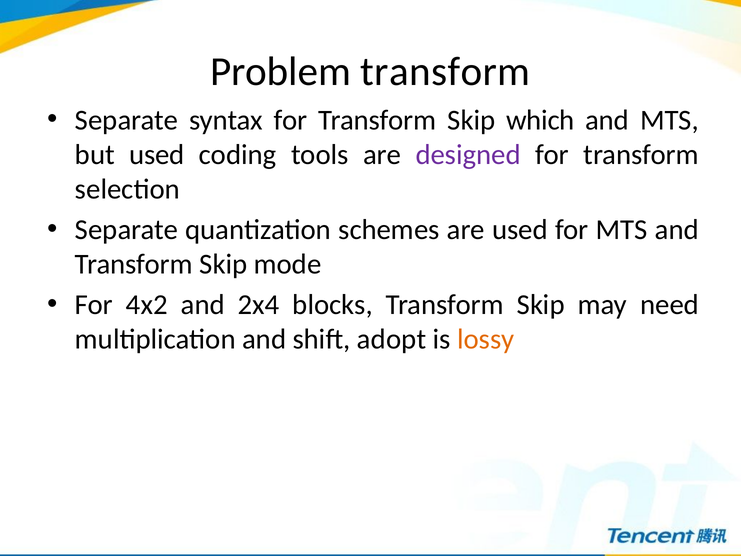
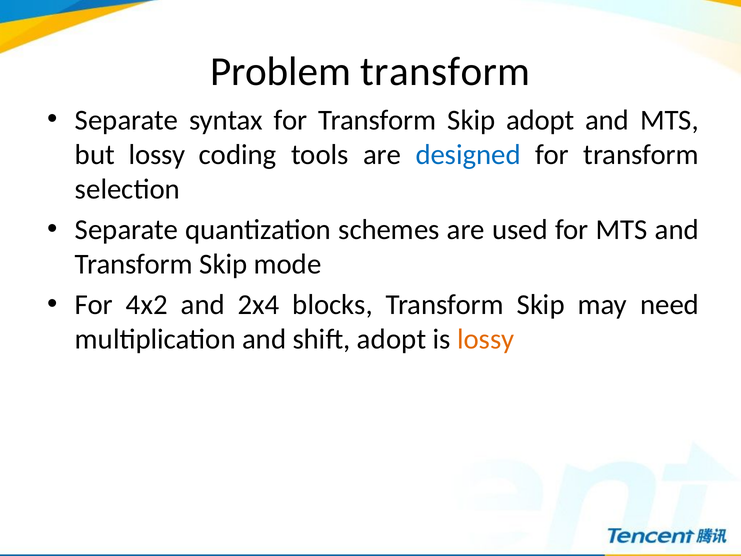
Skip which: which -> adopt (540, 120)
but used: used -> lossy (157, 155)
designed colour: purple -> blue (468, 155)
